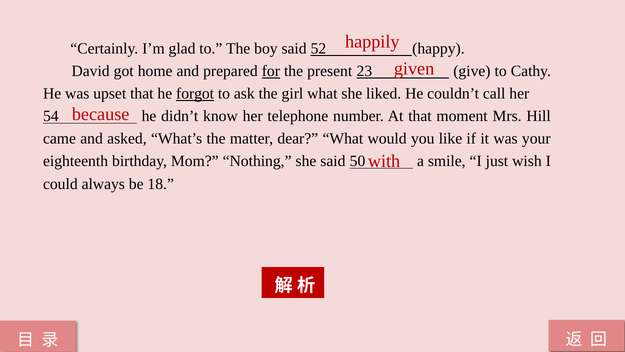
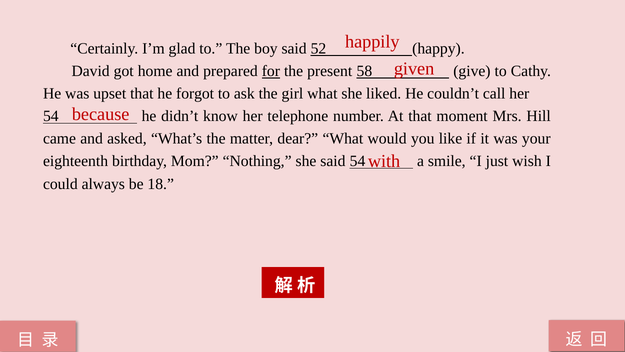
23: 23 -> 58 (364, 71)
forgot underline: present -> none (195, 94)
said 50: 50 -> 54 (358, 161)
